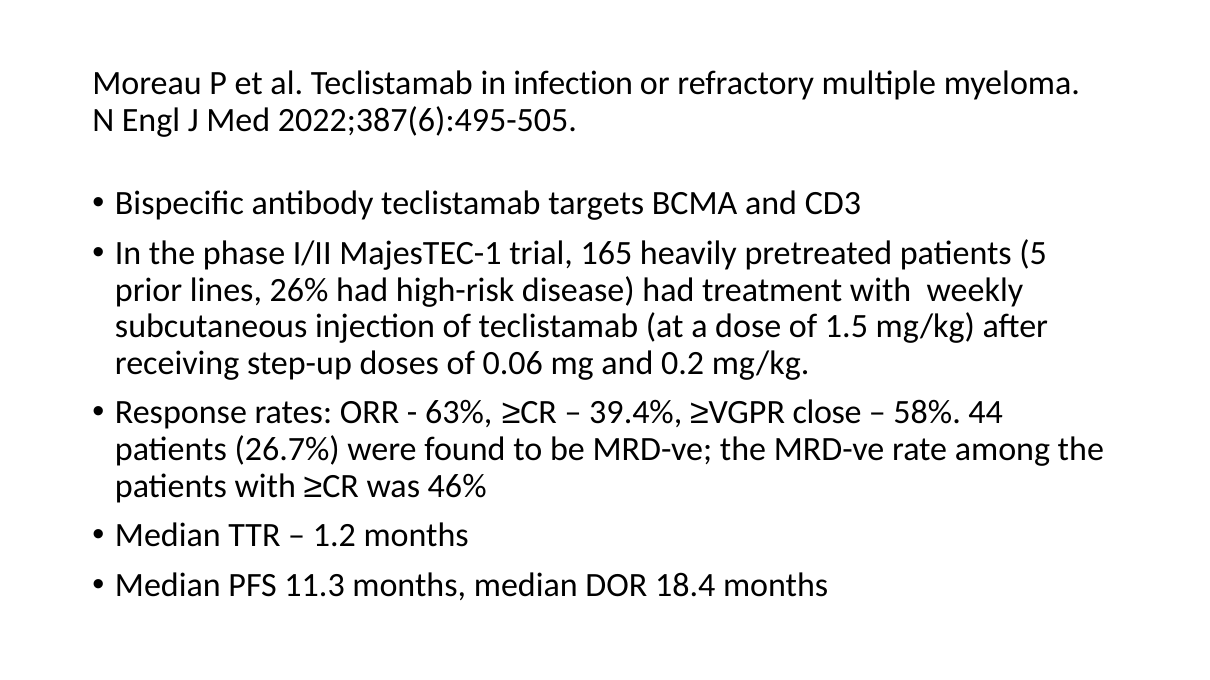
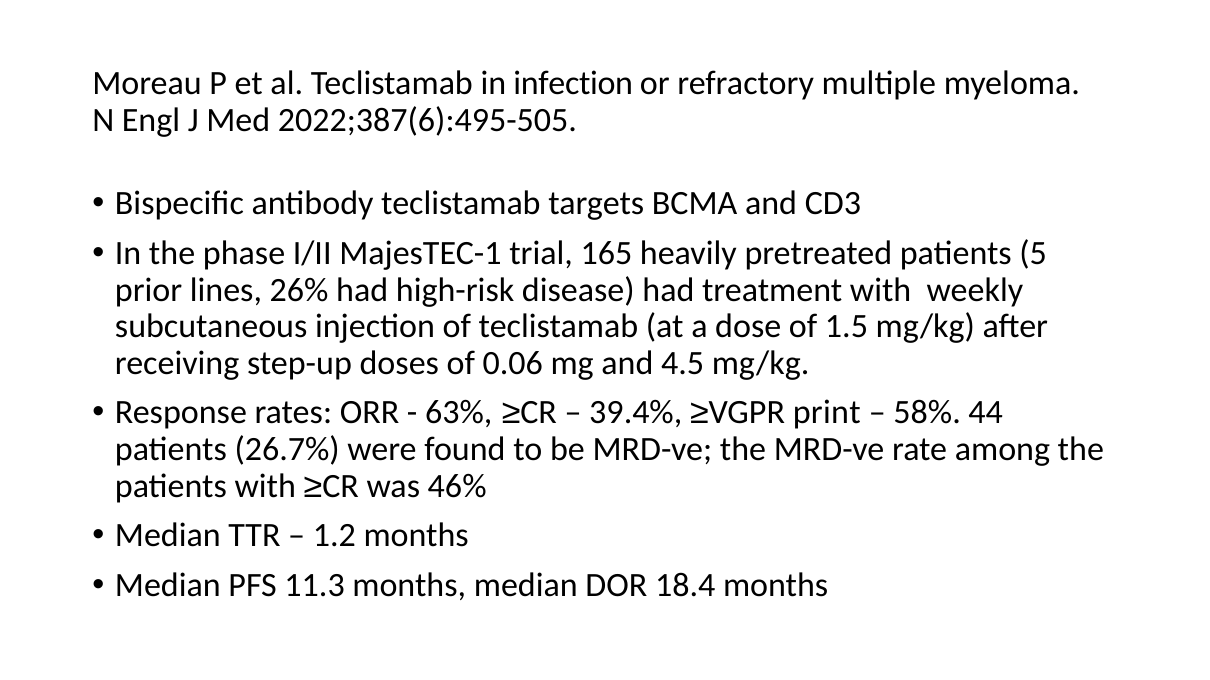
0.2: 0.2 -> 4.5 (683, 364)
close: close -> print (827, 413)
